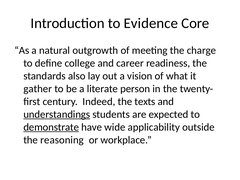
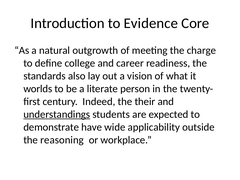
gather: gather -> worlds (38, 89)
texts: texts -> their (145, 102)
demonstrate underline: present -> none (51, 127)
